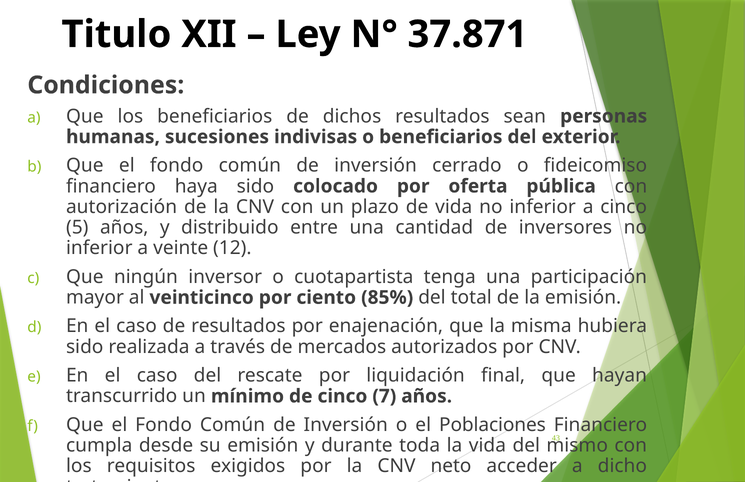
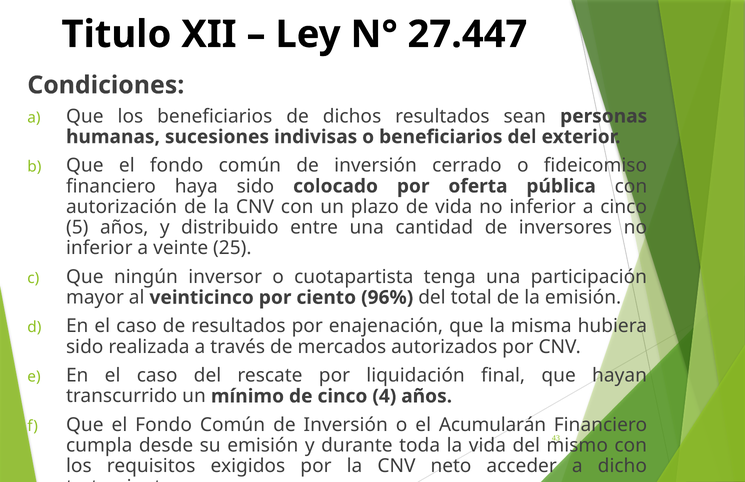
37.871: 37.871 -> 27.447 (467, 34)
12: 12 -> 25 (232, 248)
85%: 85% -> 96% (387, 297)
7: 7 -> 4 (384, 396)
Poblaciones: Poblaciones -> Acumularán (493, 424)
